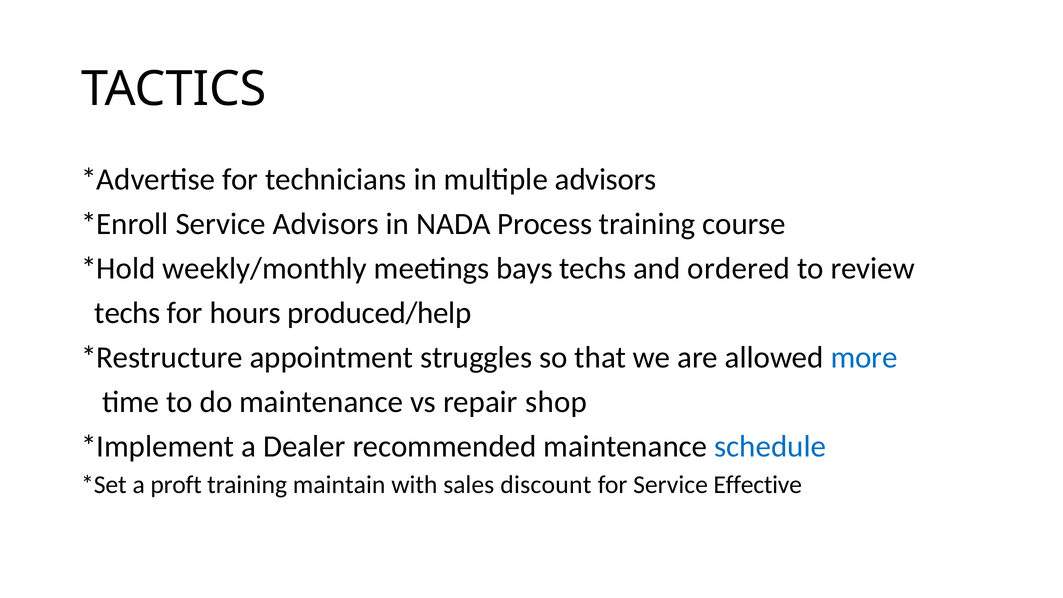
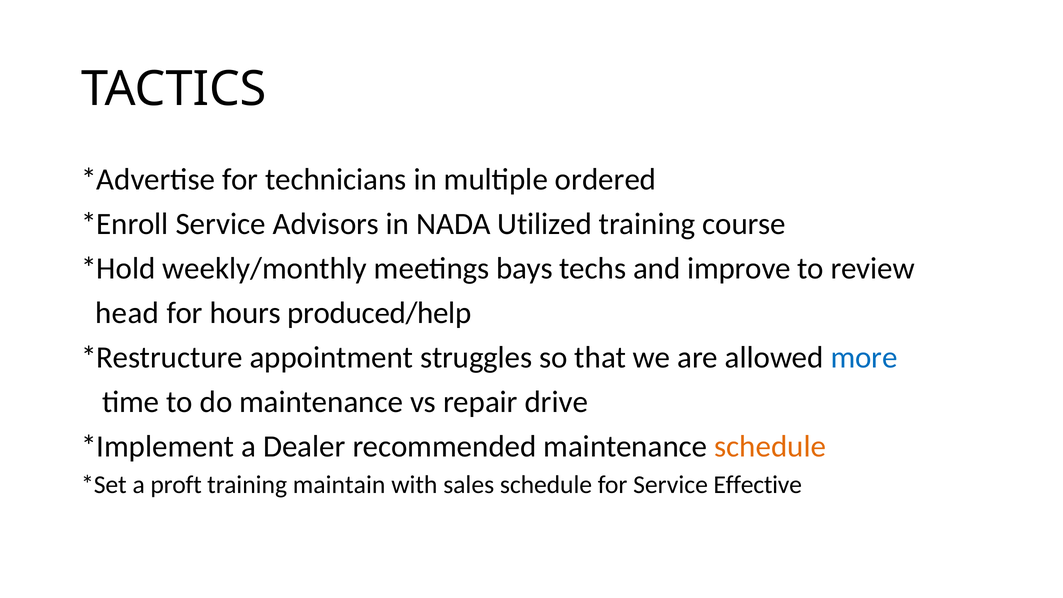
multiple advisors: advisors -> ordered (606, 180)
Process: Process -> Utilized (545, 224)
ordered: ordered -> improve (739, 269)
techs: techs -> head (127, 313)
shop: shop -> drive (556, 402)
schedule colour: blue -> orange (770, 447)
sales discount: discount -> schedule (546, 485)
